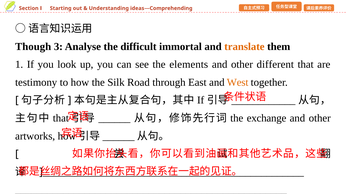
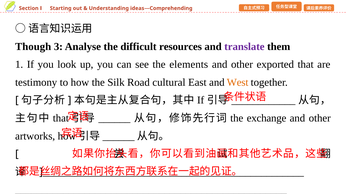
immortal: immortal -> resources (181, 47)
translate colour: orange -> purple (244, 47)
different: different -> exported (275, 65)
through: through -> cultural (169, 83)
